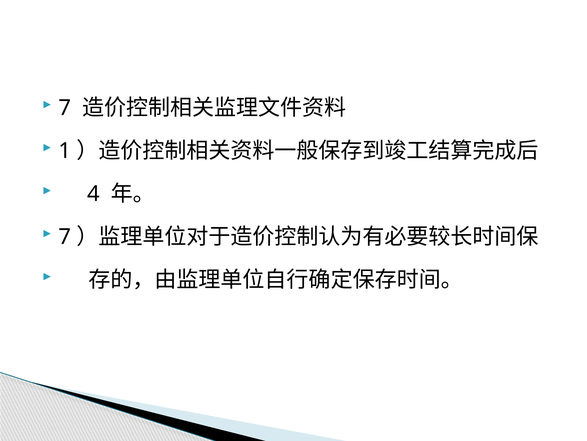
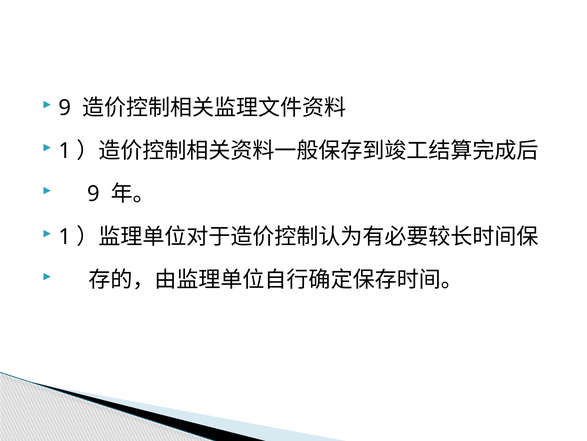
7: 7 -> 9 (65, 108)
4: 4 -> 9 (93, 194)
7: 7 -> 1 (65, 236)
